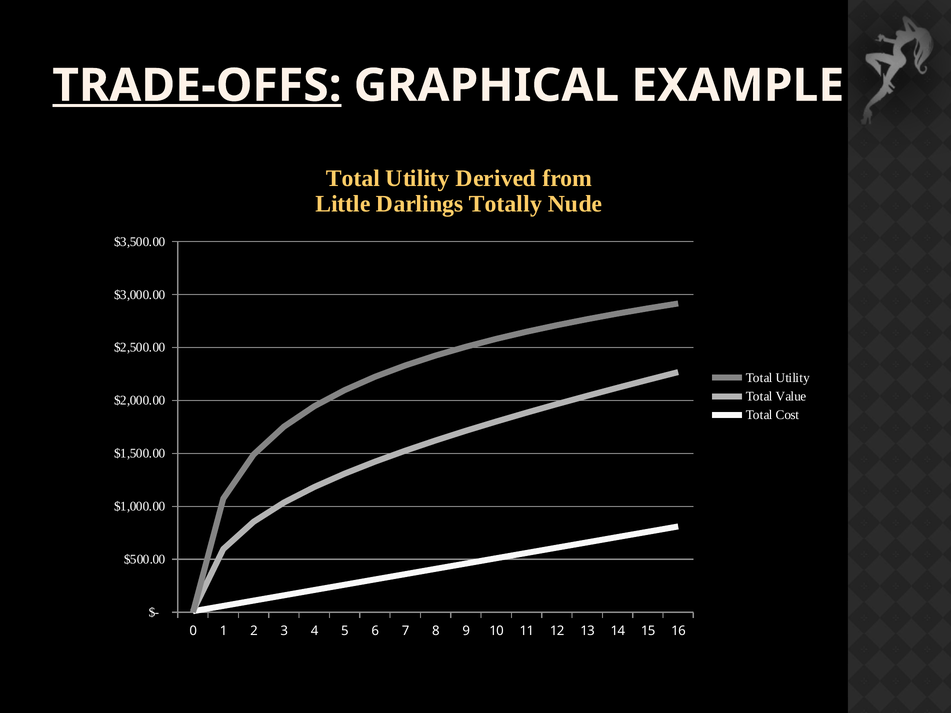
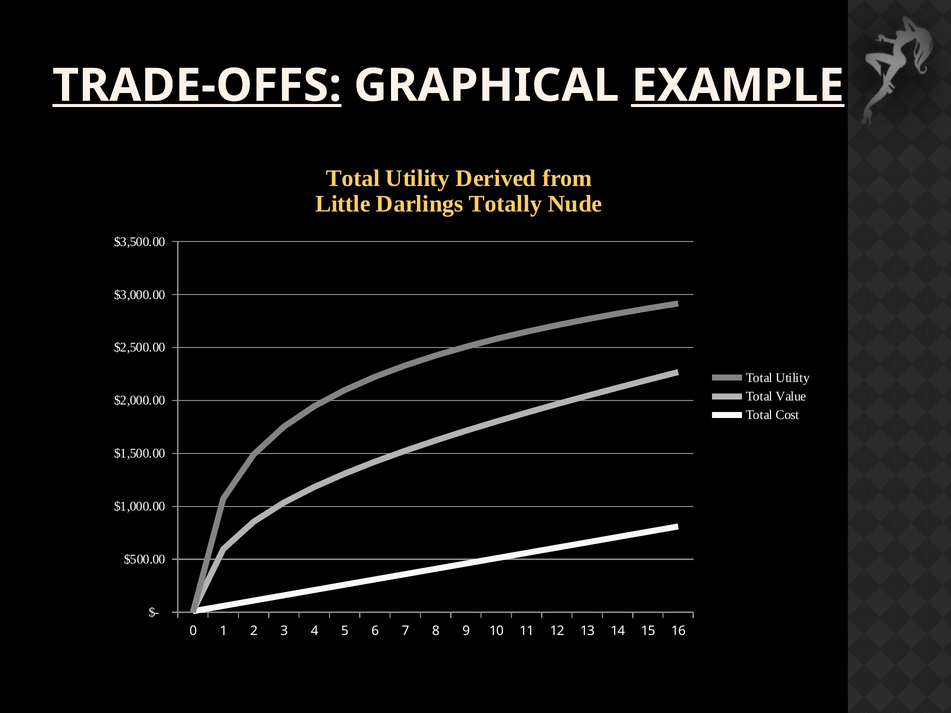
EXAMPLE underline: none -> present (738, 86)
